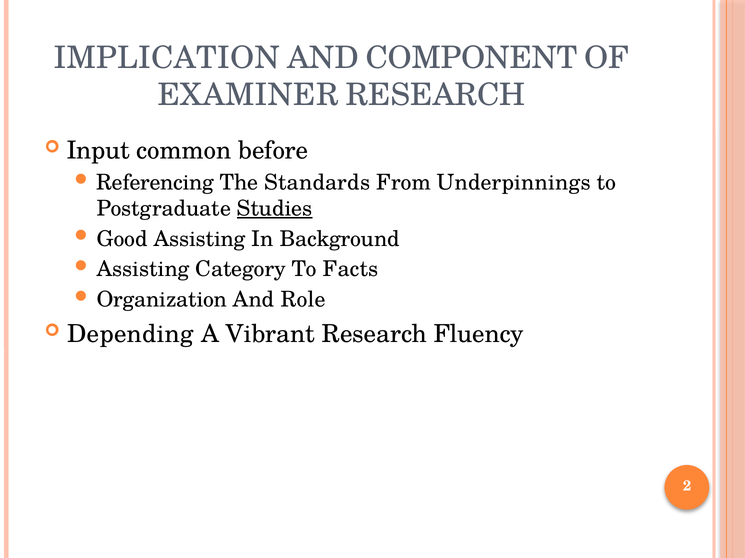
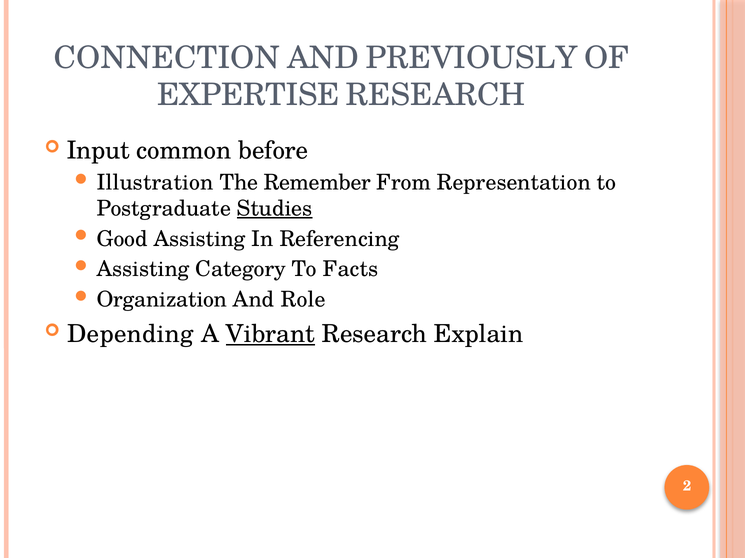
IMPLICATION: IMPLICATION -> CONNECTION (167, 58)
COMPONENT: COMPONENT -> PREVIOUSLY (472, 58)
EXAMINER: EXAMINER -> EXPERTISE (248, 95)
Referencing: Referencing -> Illustration (155, 183)
Standards: Standards -> Remember (317, 183)
Underpinnings: Underpinnings -> Representation (514, 183)
Background: Background -> Referencing (340, 239)
Vibrant underline: none -> present (270, 334)
Fluency: Fluency -> Explain (479, 334)
